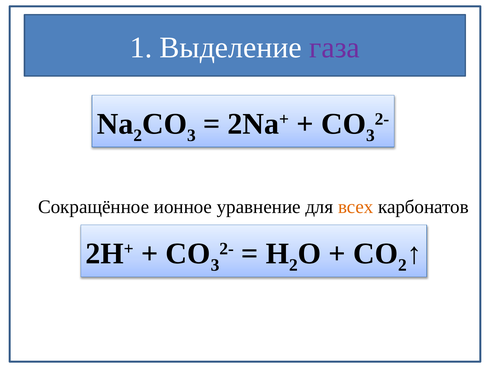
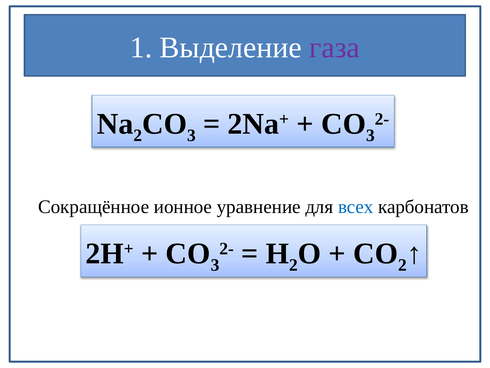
всех colour: orange -> blue (356, 207)
